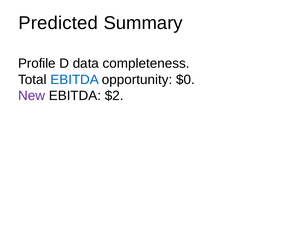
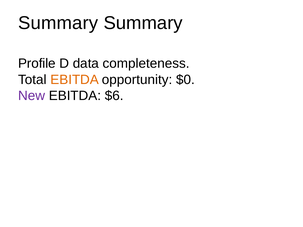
Predicted: Predicted -> Summary (58, 23)
EBITDA colour: blue -> orange (75, 80)
$2: $2 -> $6 (114, 96)
